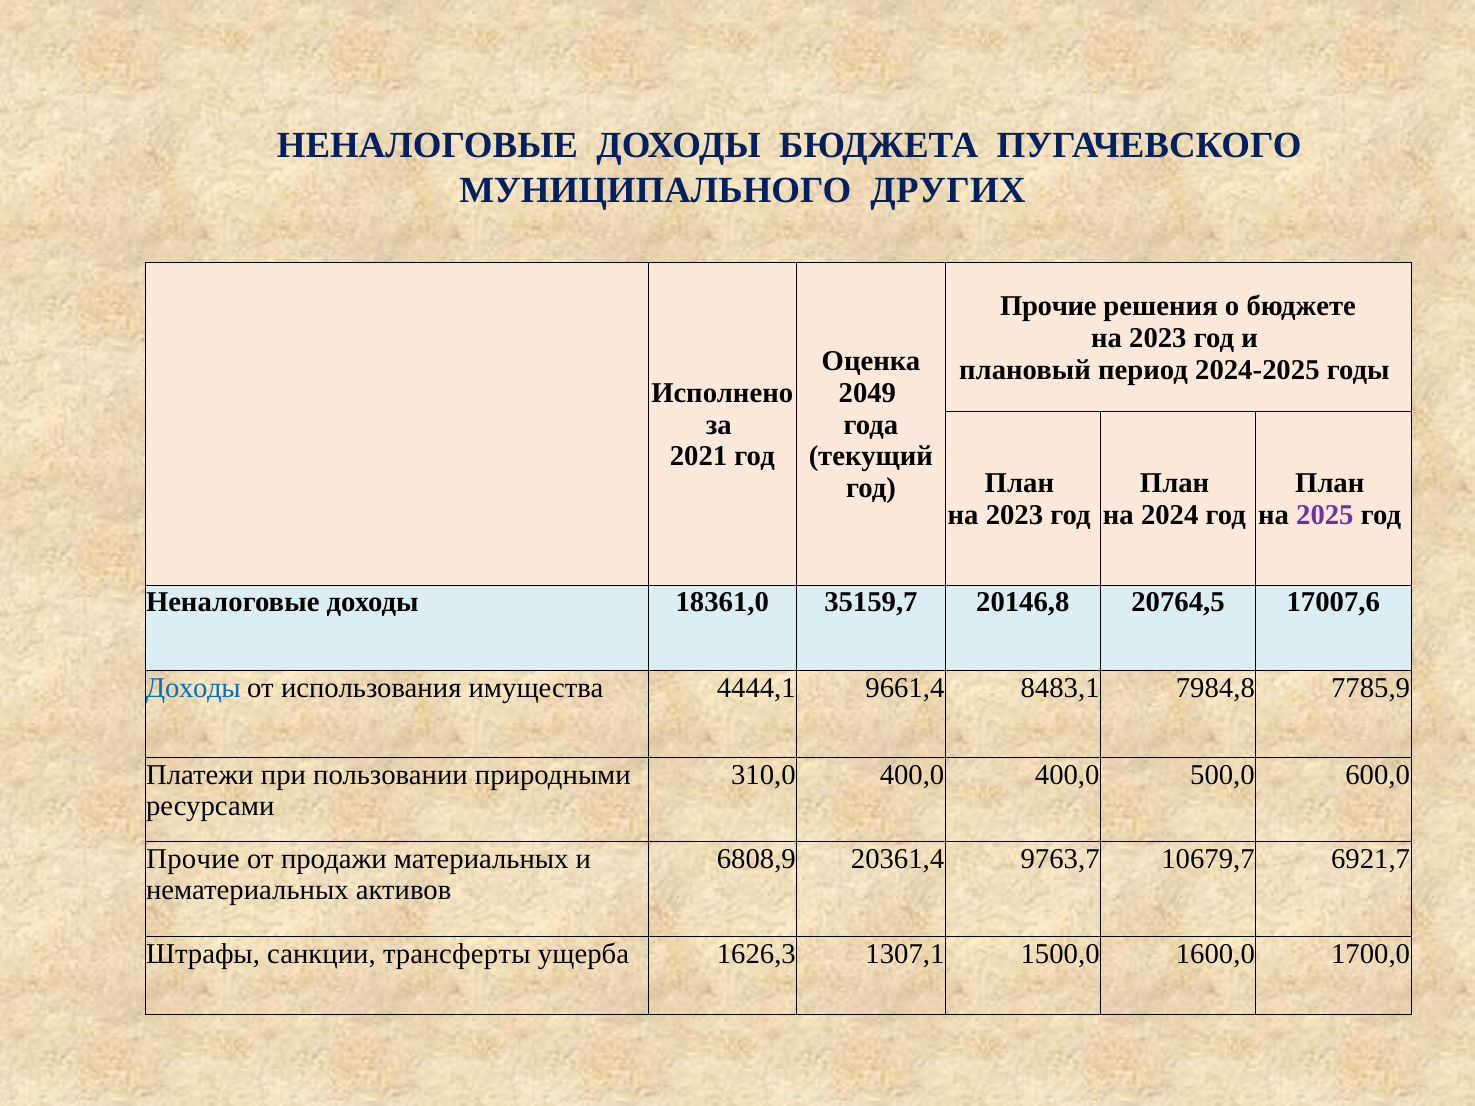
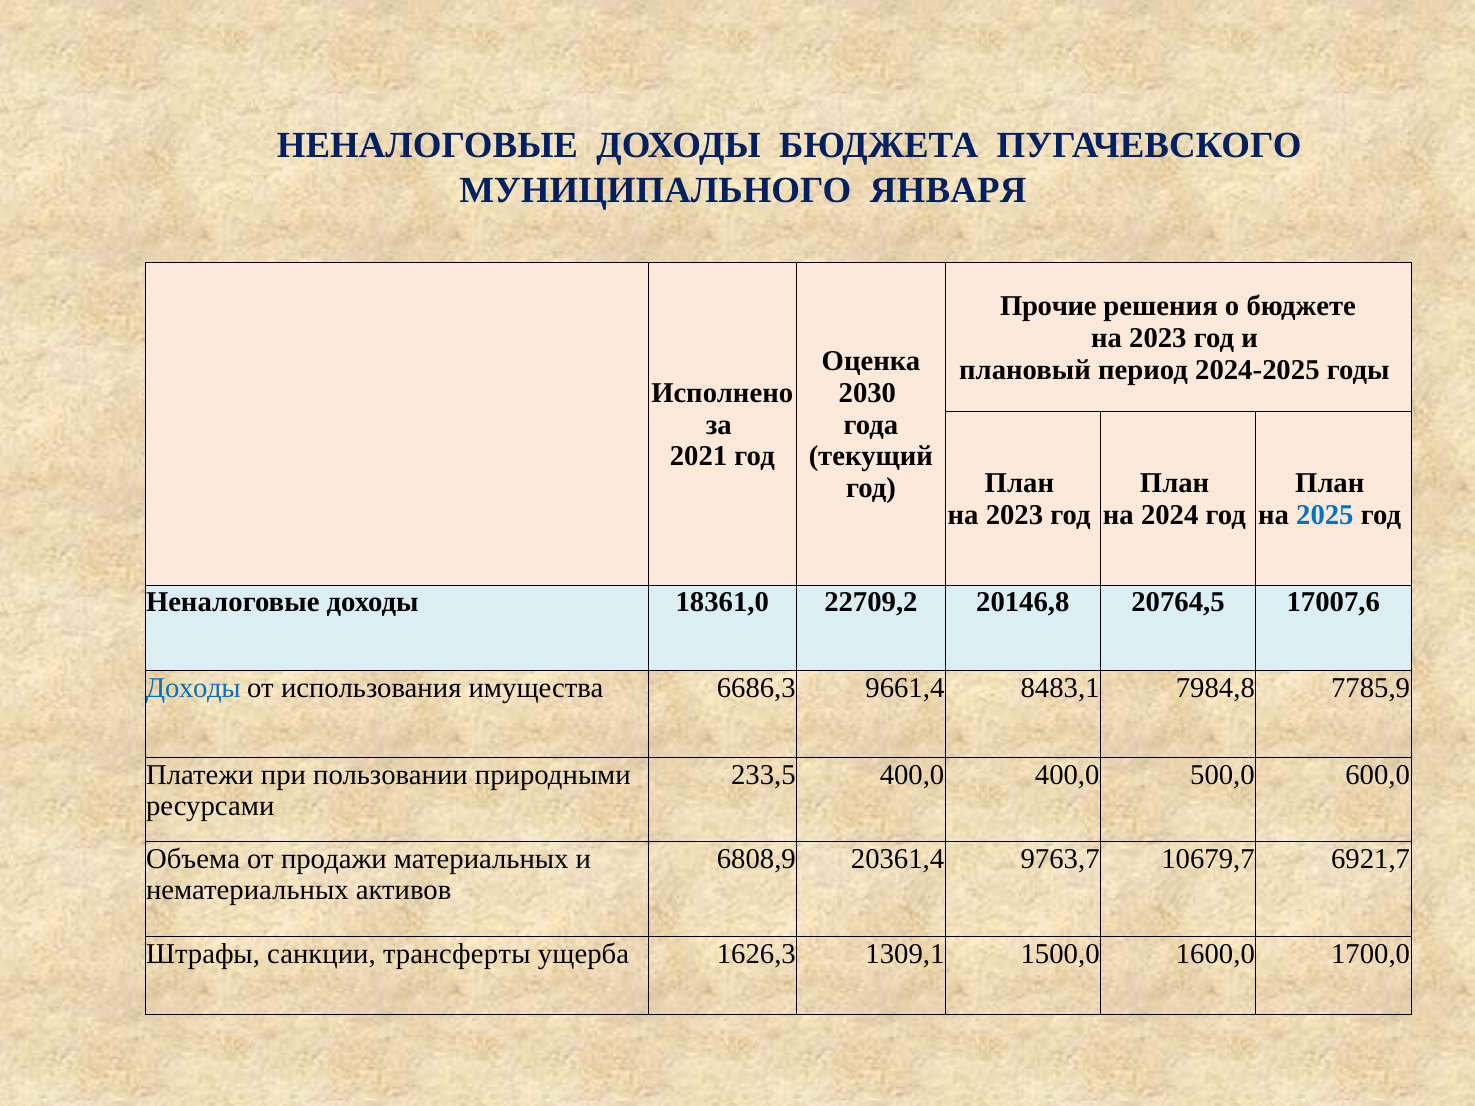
ДРУГИХ: ДРУГИХ -> ЯНВАРЯ (948, 190)
2049: 2049 -> 2030 (867, 393)
2025 colour: purple -> blue (1325, 515)
35159,7: 35159,7 -> 22709,2 (871, 602)
4444,1: 4444,1 -> 6686,3 (756, 688)
310,0: 310,0 -> 233,5 (763, 775)
Прочие: Прочие -> Объема (193, 859)
1307,1: 1307,1 -> 1309,1 (905, 954)
